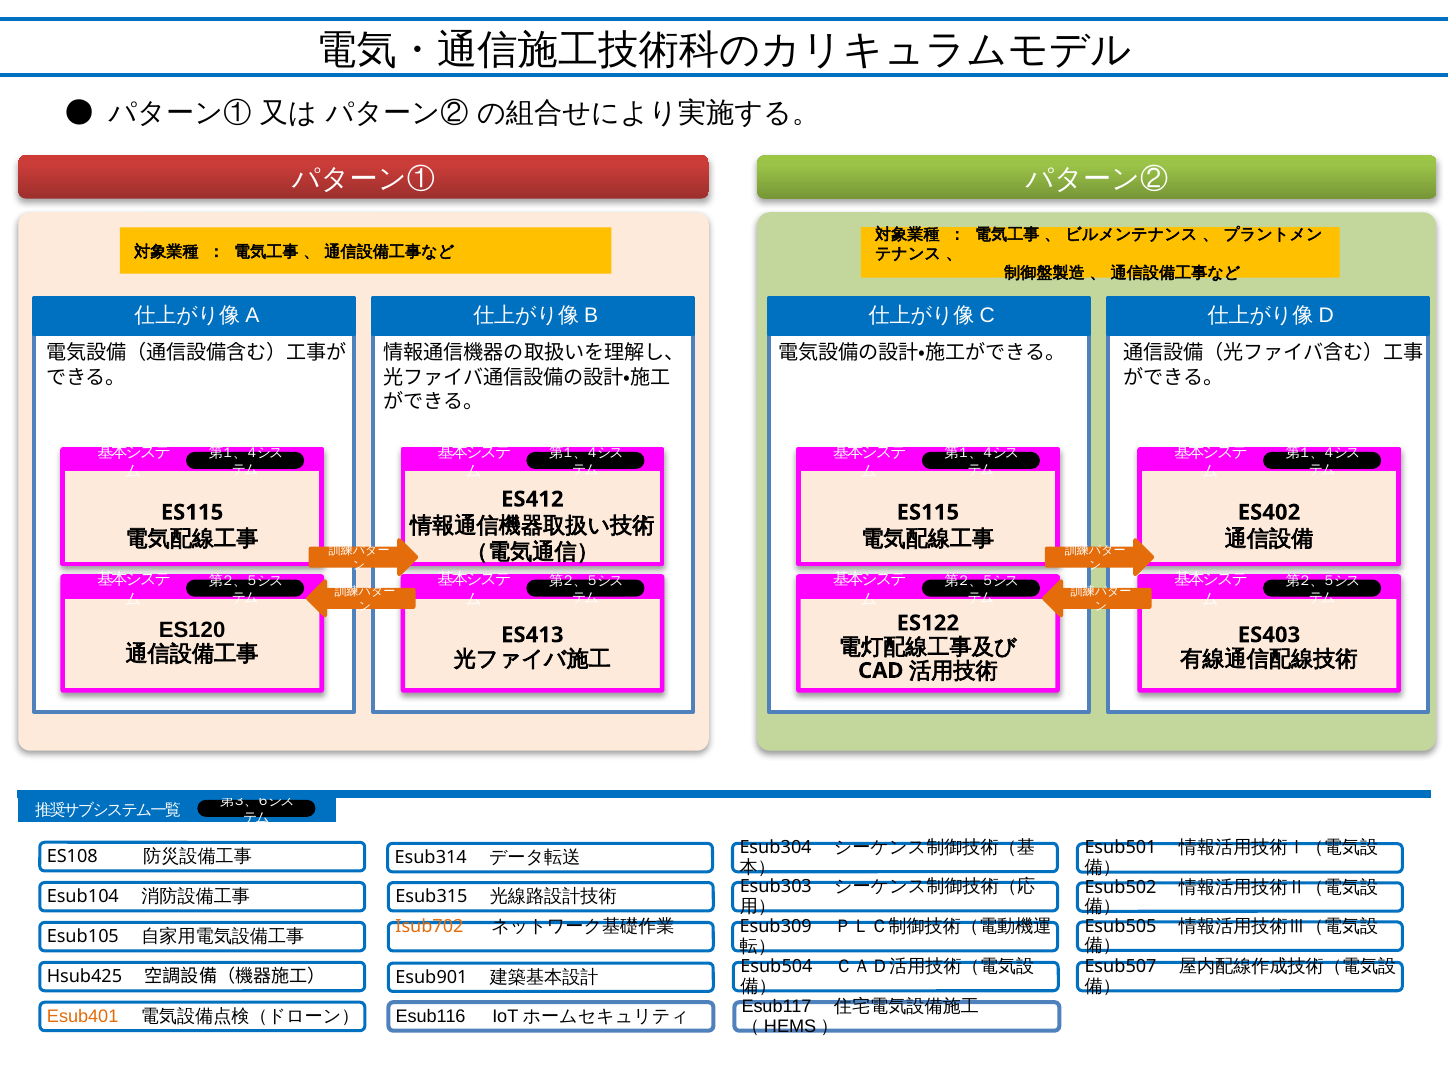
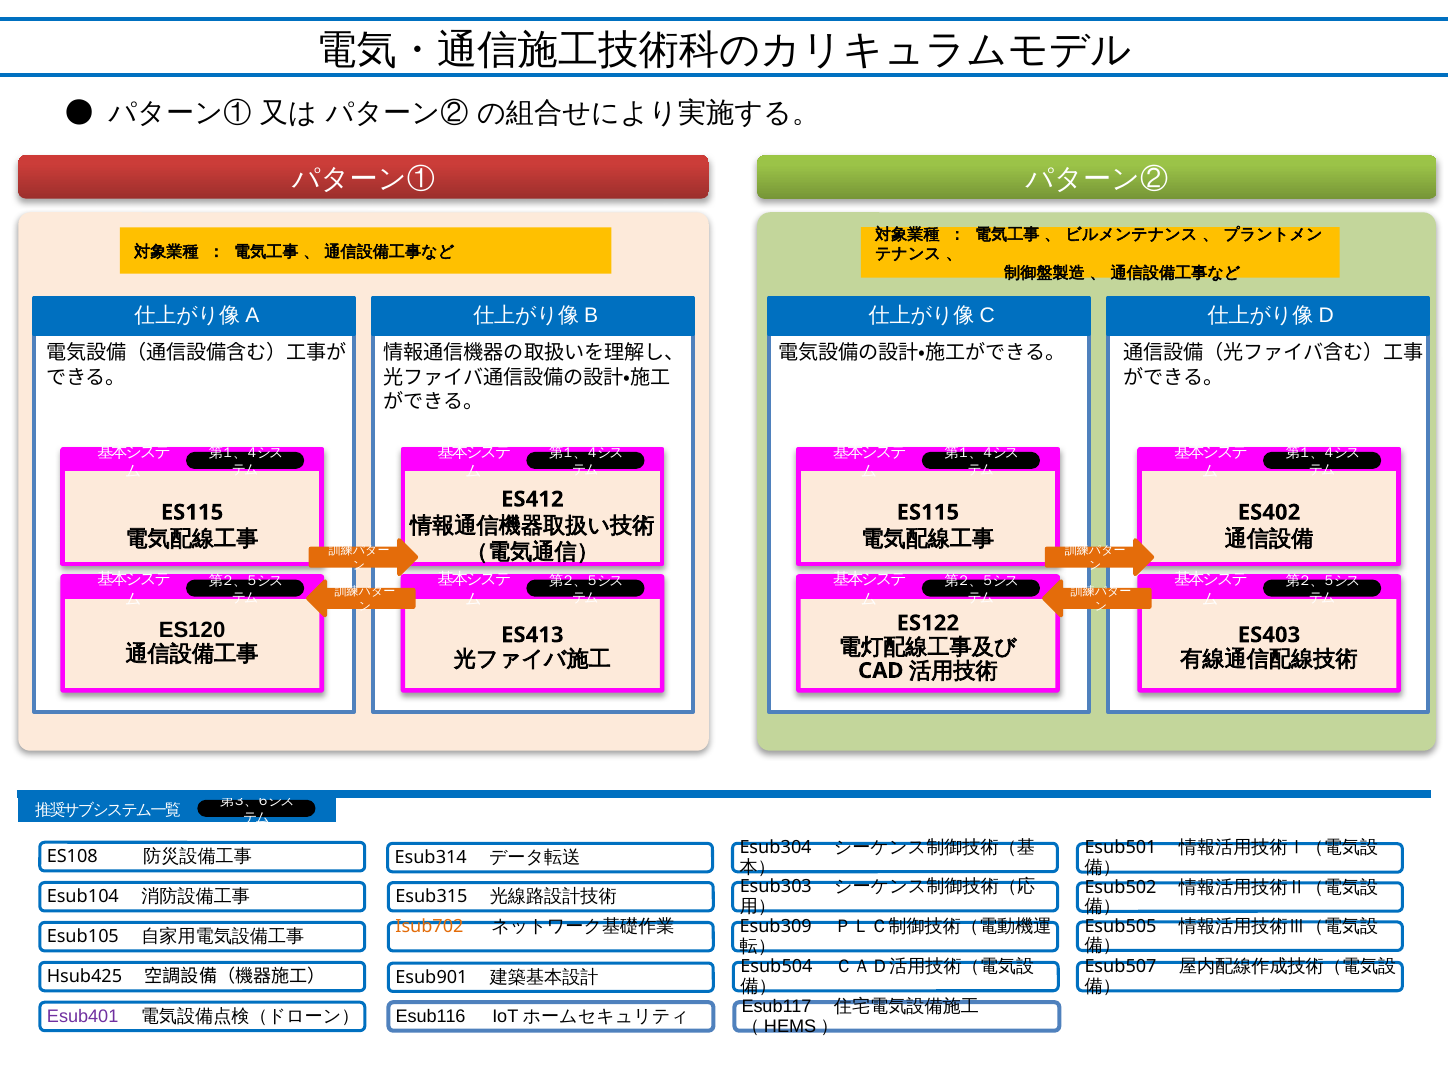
Esub401 colour: orange -> purple (83, 1016)
